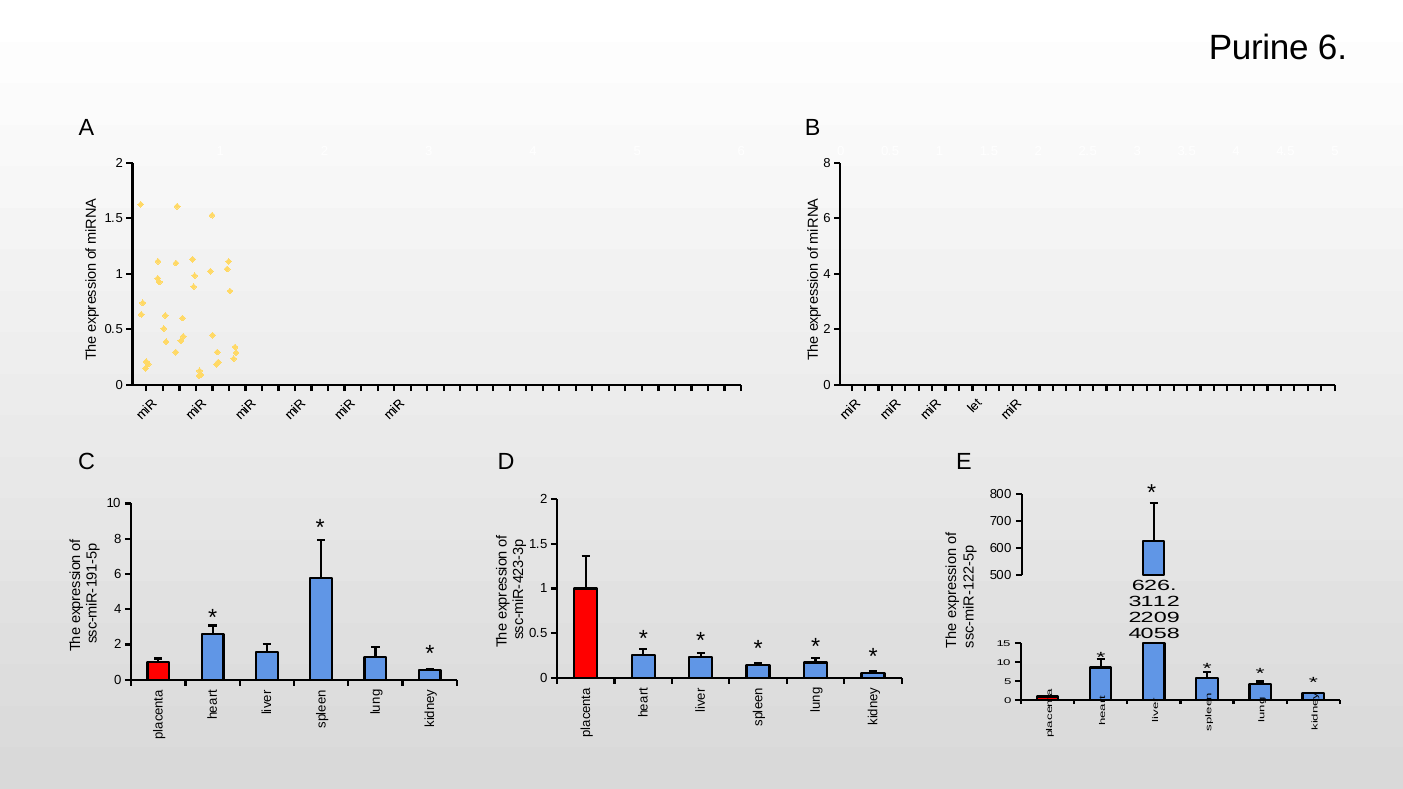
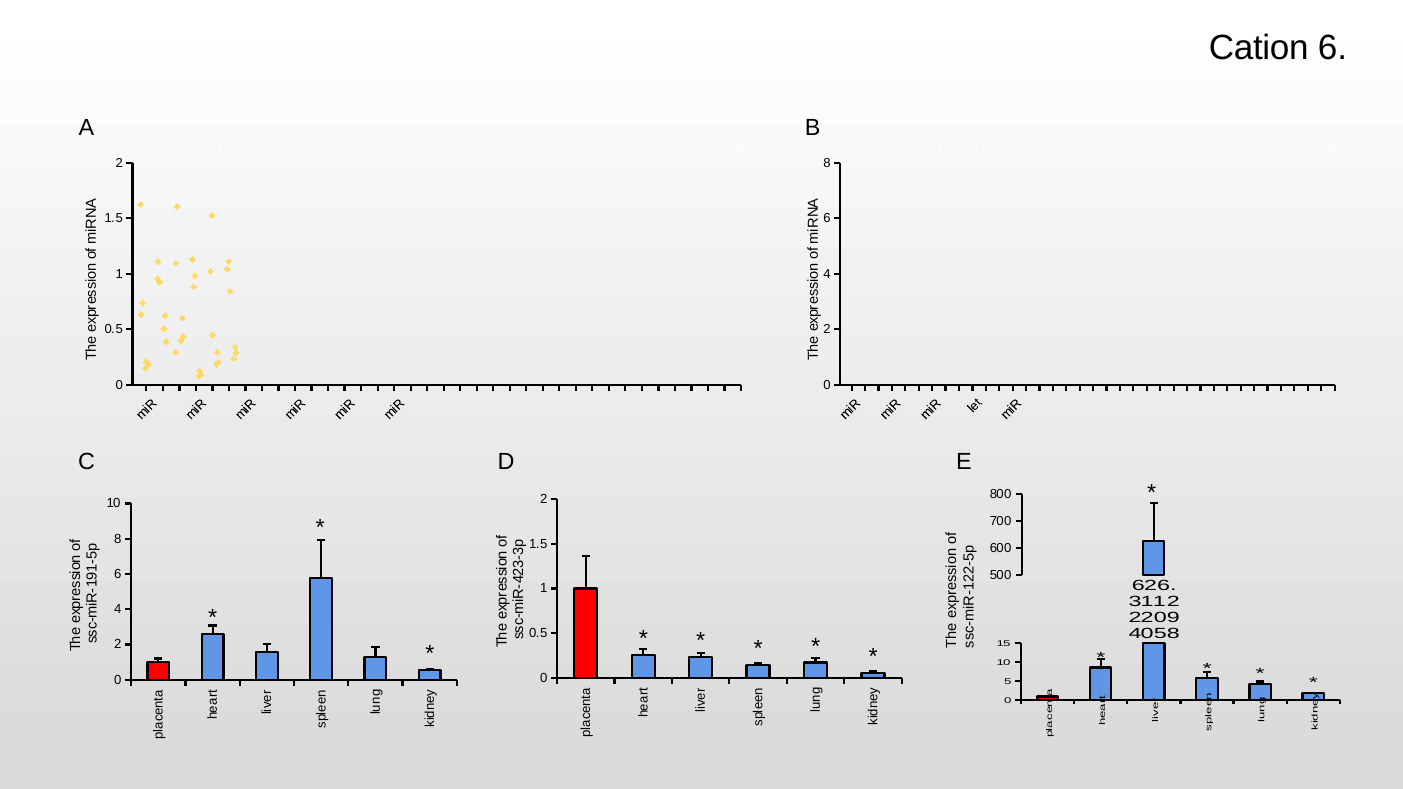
Purine: Purine -> Cation (1259, 48)
